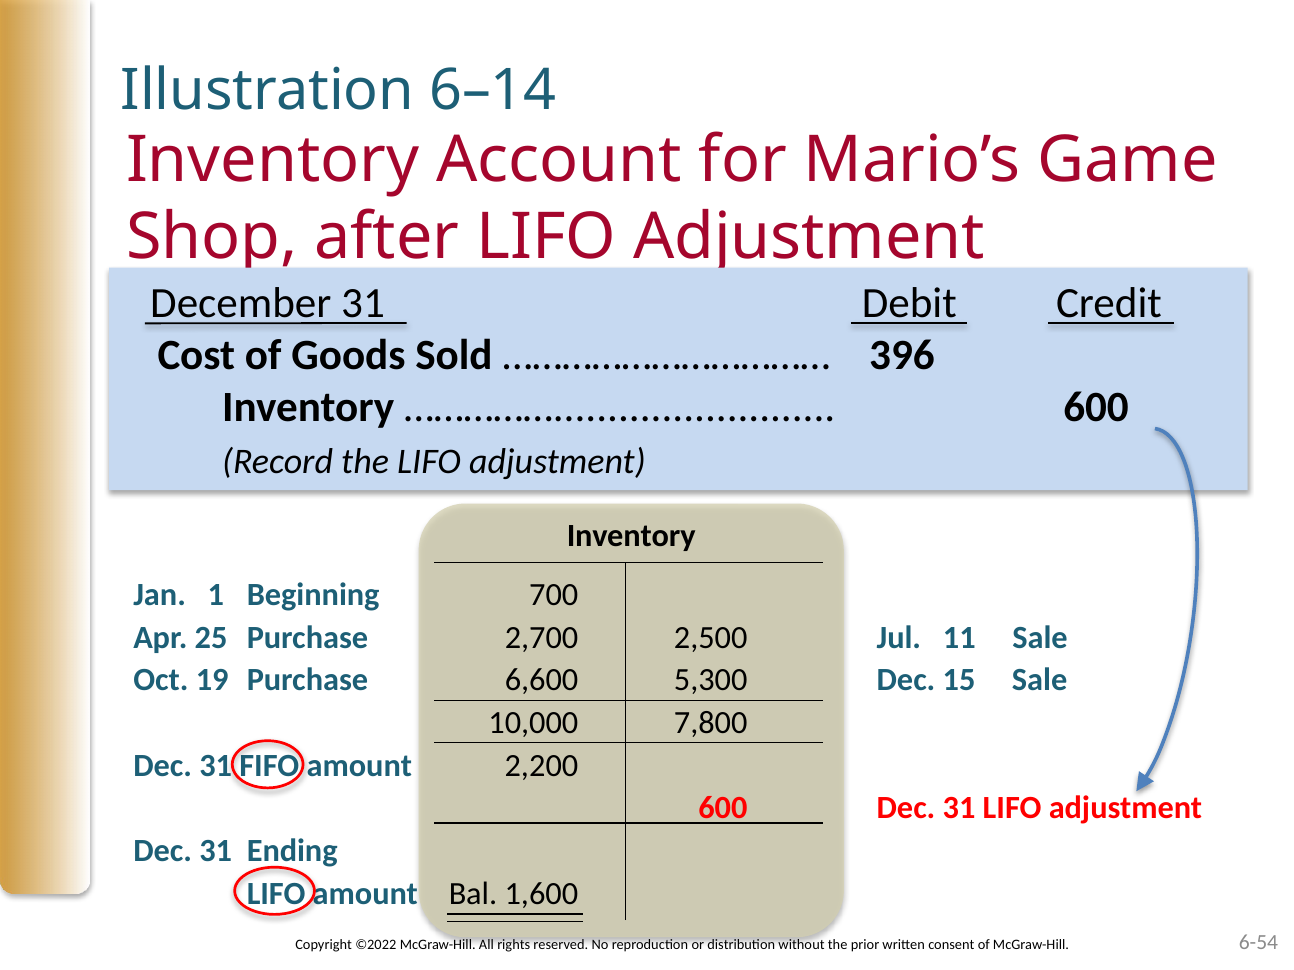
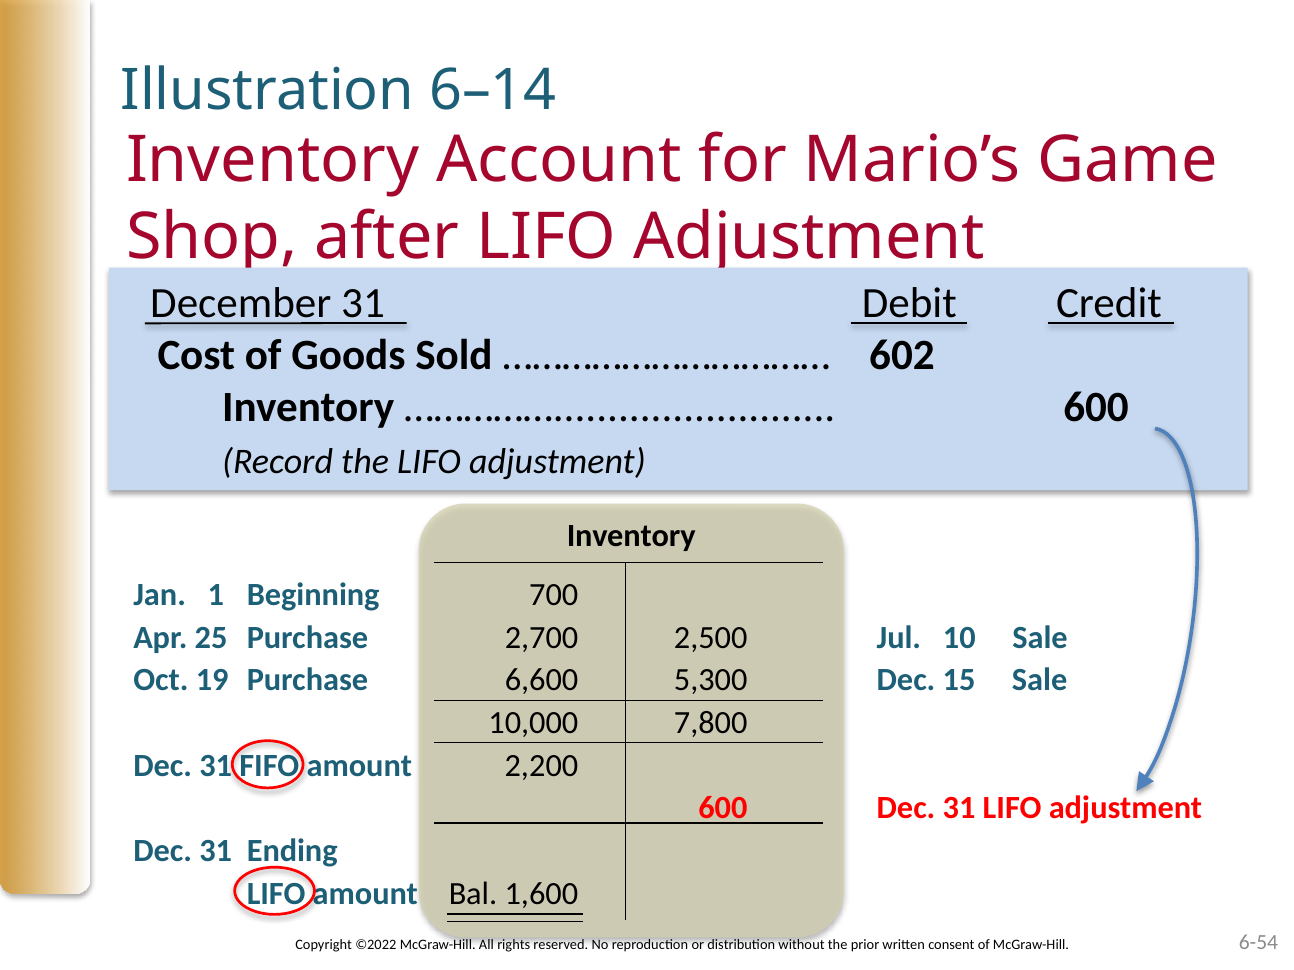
396: 396 -> 602 (902, 356)
11: 11 -> 10 (959, 638)
